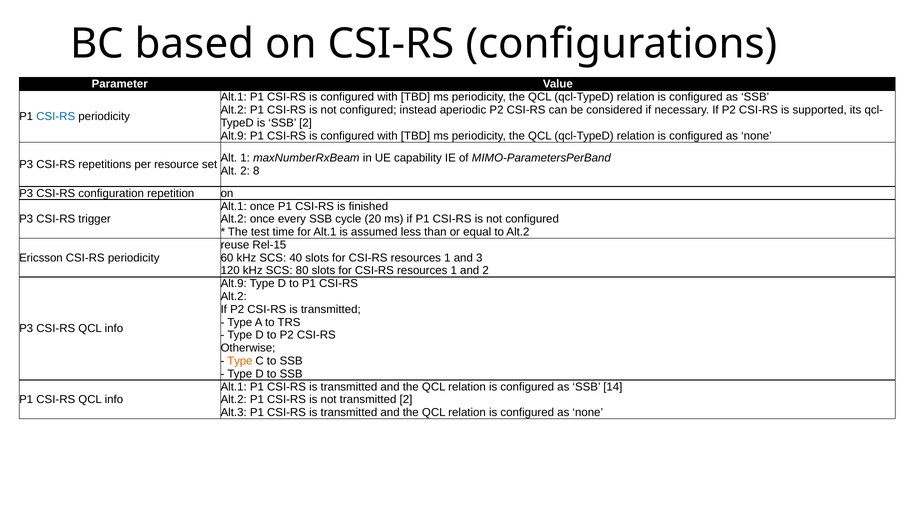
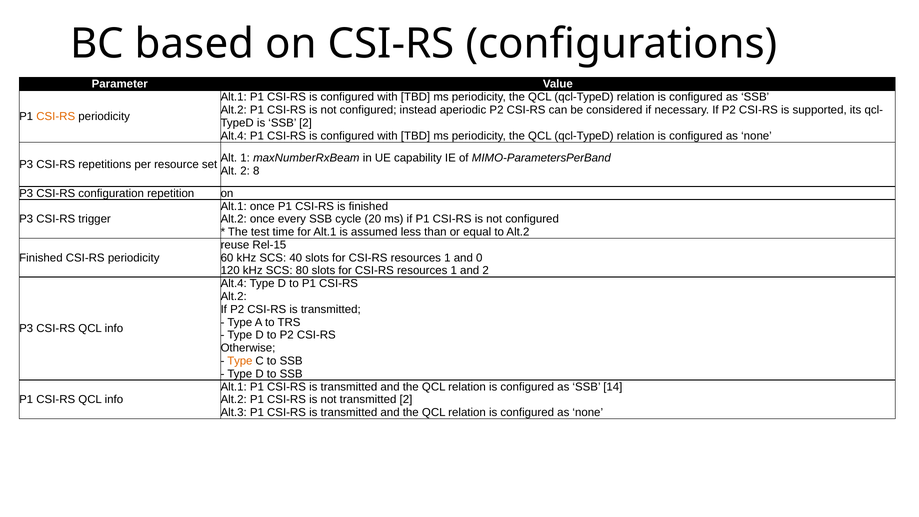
CSI-RS colour: blue -> orange (56, 116)
Alt.9: Alt.9 -> Alt.4 (234, 136)
Ericsson: Ericsson -> Finished (41, 258)
3: 3 -> 0 (479, 258)
Alt.9: Alt.9 -> Alt.4 (234, 284)
